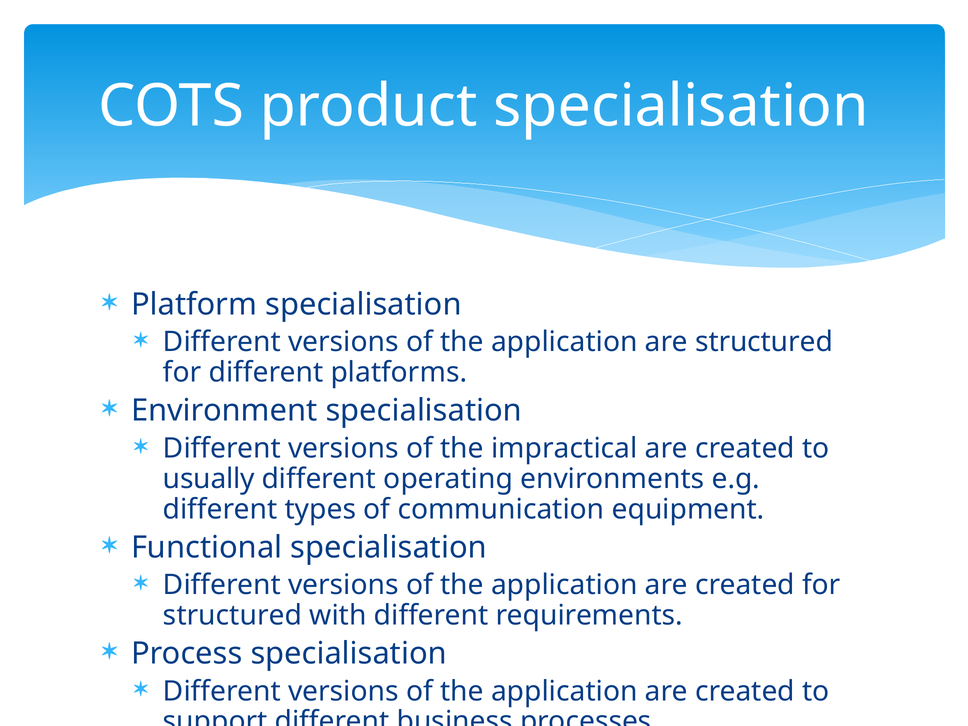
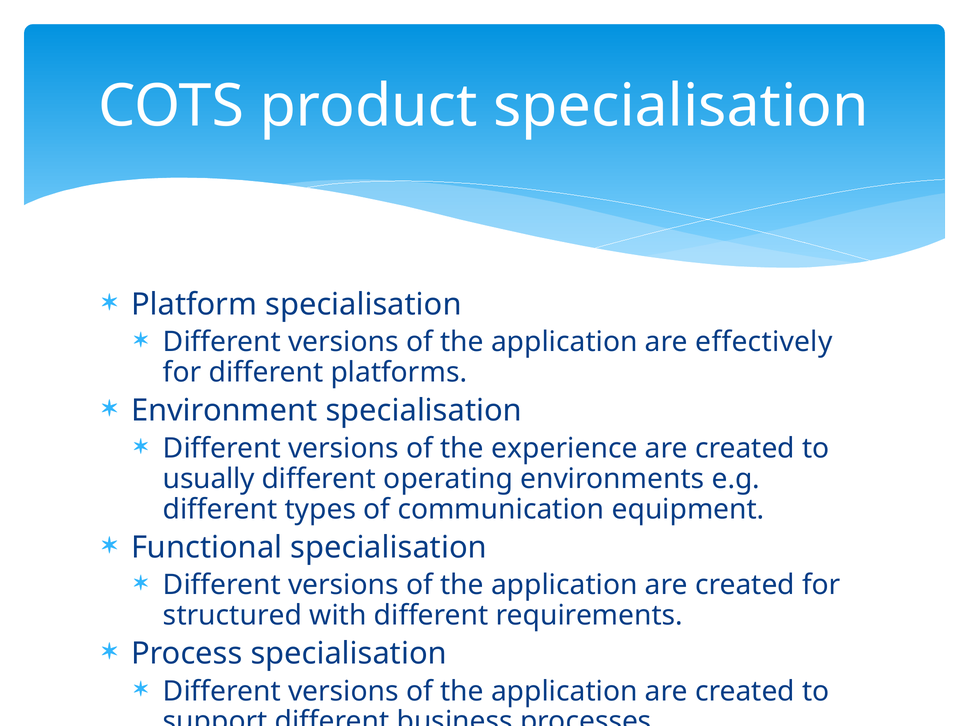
are structured: structured -> effectively (764, 342)
impractical: impractical -> experience (564, 448)
